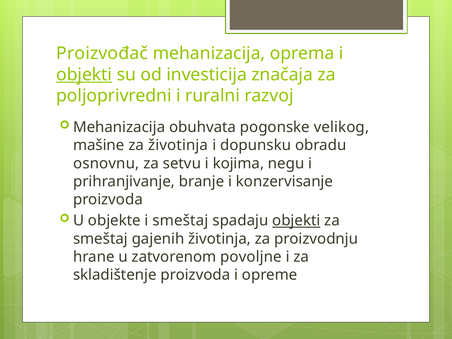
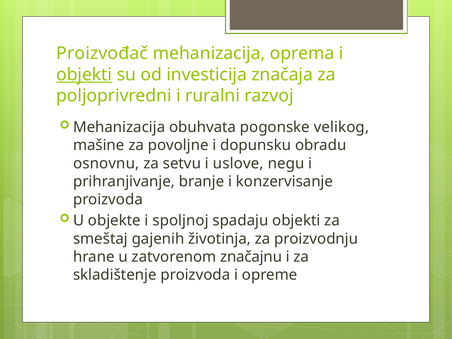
za životinja: životinja -> povoljne (178, 145)
kojima: kojima -> uslove (238, 163)
i smeštaj: smeštaj -> spoljnoj (181, 221)
objekti underline: present -> none (296, 221)
povoljne: povoljne -> značajnu (251, 257)
